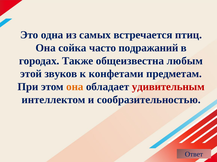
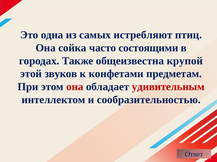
встречается: встречается -> истребляют (143, 35)
подражаний: подражаний -> состоящими (148, 48)
любым: любым -> крупой (185, 61)
она colour: orange -> red (75, 87)
